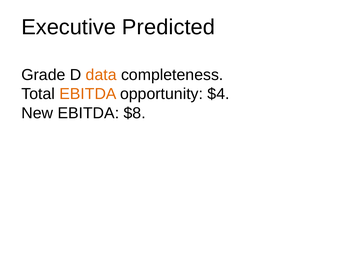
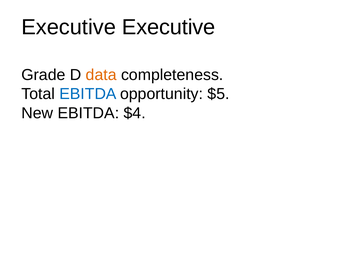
Executive Predicted: Predicted -> Executive (169, 27)
EBITDA colour: orange -> blue (88, 94)
$4: $4 -> $5 (218, 94)
$8: $8 -> $4 (135, 113)
